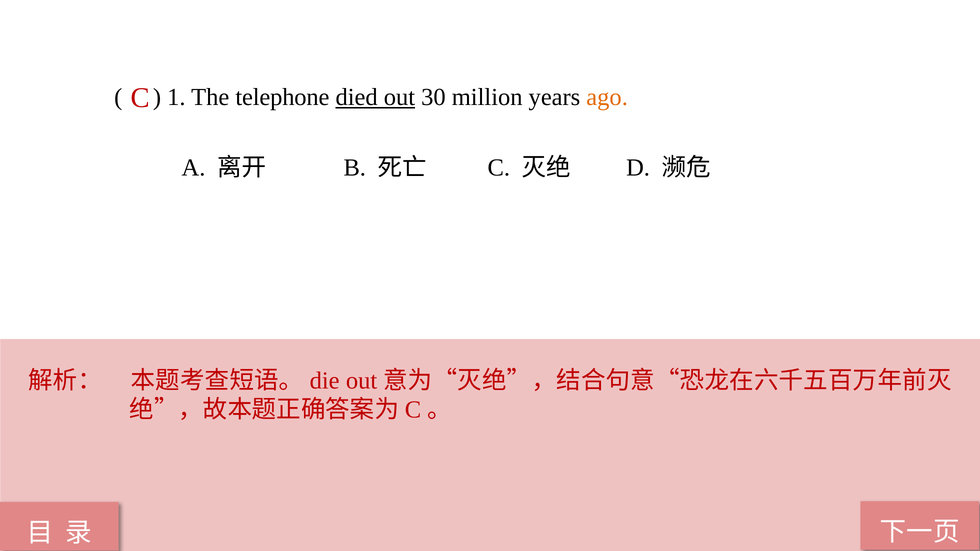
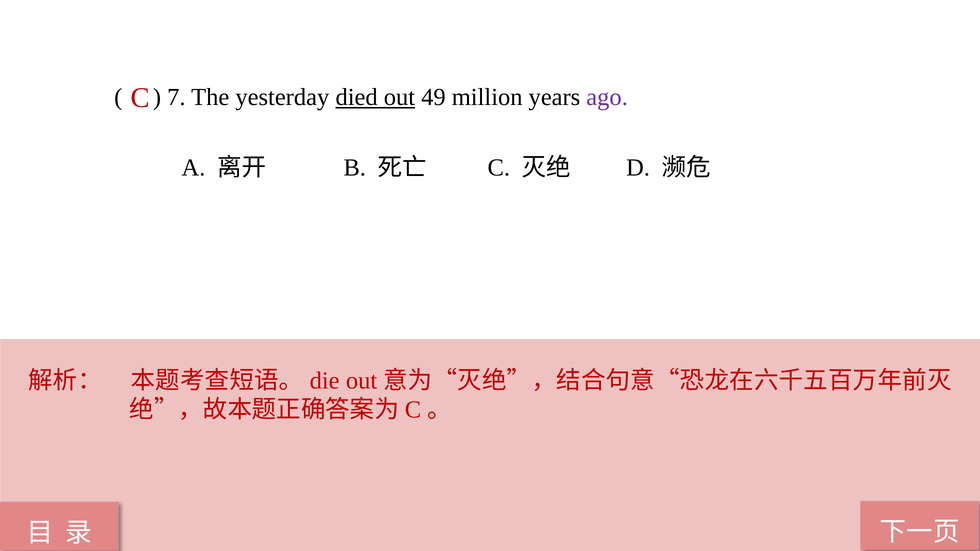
1: 1 -> 7 (176, 97)
telephone: telephone -> yesterday (282, 97)
30: 30 -> 49 (433, 97)
ago colour: orange -> purple (607, 97)
